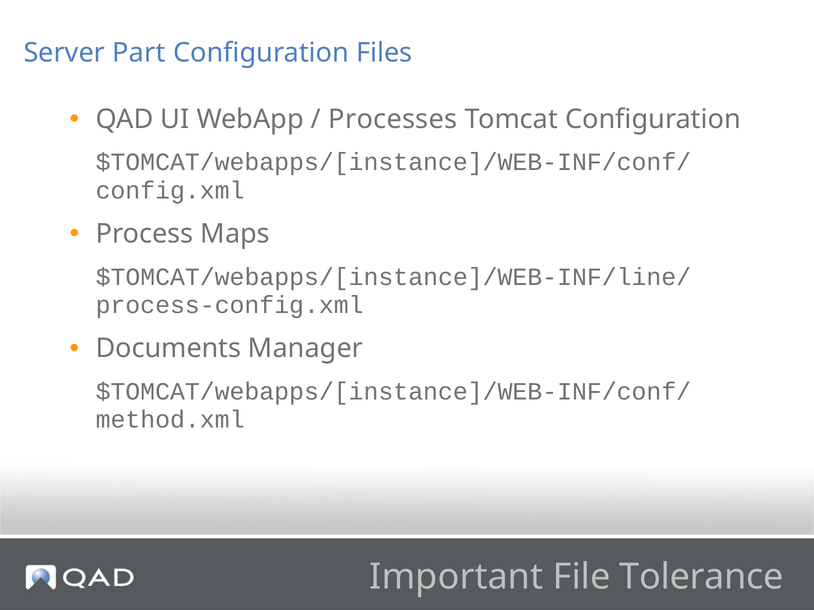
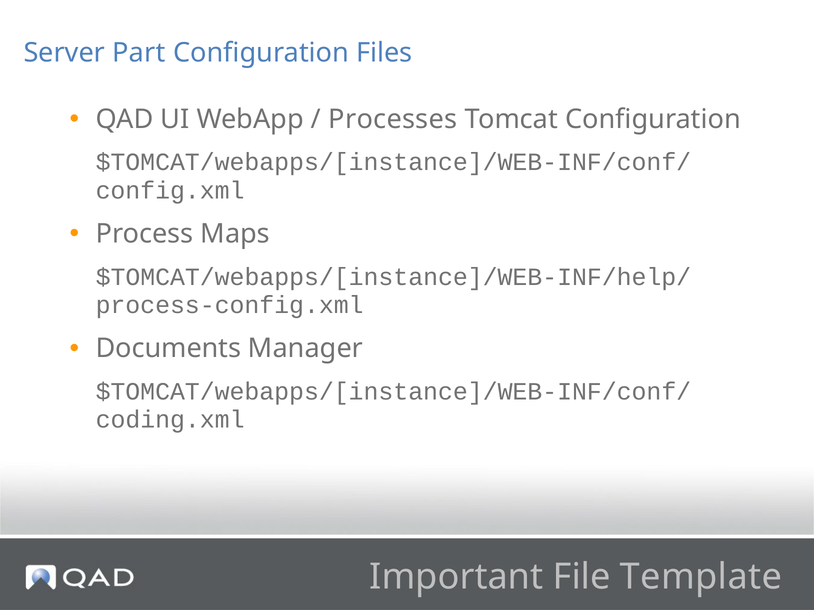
$TOMCAT/webapps/[instance]/WEB-INF/line/: $TOMCAT/webapps/[instance]/WEB-INF/line/ -> $TOMCAT/webapps/[instance]/WEB-INF/help/ (393, 277)
method.xml: method.xml -> coding.xml (170, 420)
Tolerance: Tolerance -> Template (701, 577)
